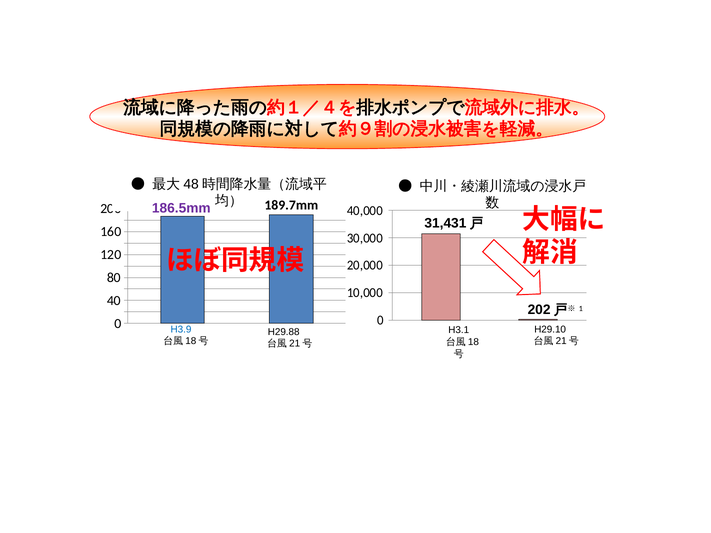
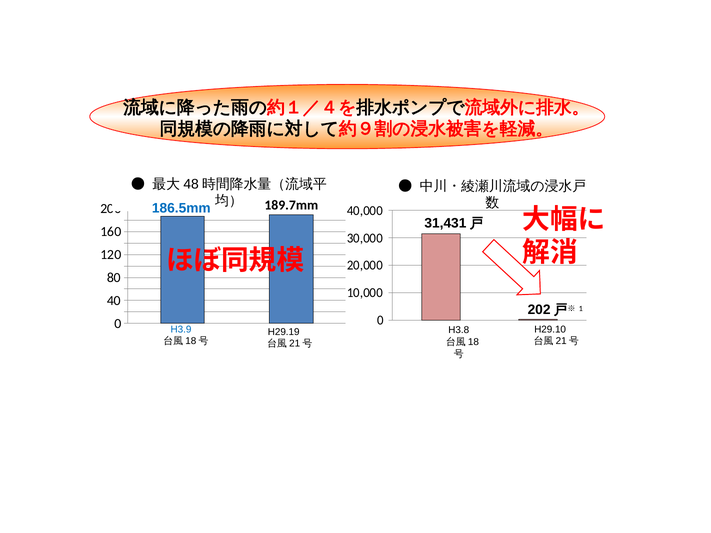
186.5mm colour: purple -> blue (181, 208)
H3.1: H3.1 -> H3.8 (459, 330)
H29.88: H29.88 -> H29.19 (284, 332)
